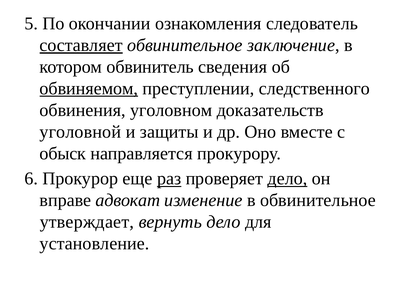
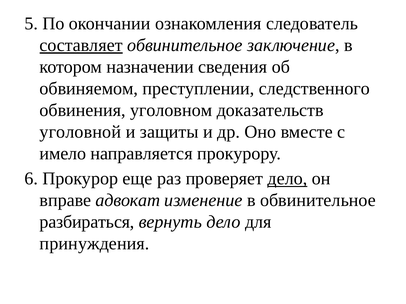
обвинитель: обвинитель -> назначении (150, 67)
обвиняемом underline: present -> none (89, 89)
обыск: обыск -> имело (63, 154)
раз underline: present -> none (169, 179)
утверждает: утверждает -> разбираться (87, 222)
установление: установление -> принуждения (95, 244)
